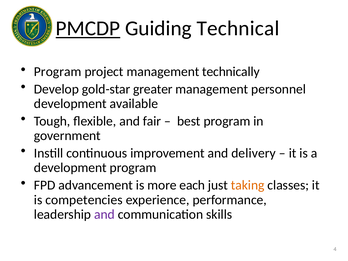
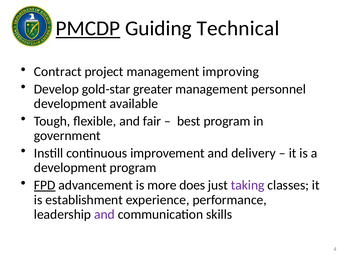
Program: Program -> Contract (58, 72)
technically: technically -> improving (231, 72)
FPD underline: none -> present (45, 185)
each: each -> does (192, 185)
taking colour: orange -> purple (248, 185)
competencies: competencies -> establishment (84, 200)
